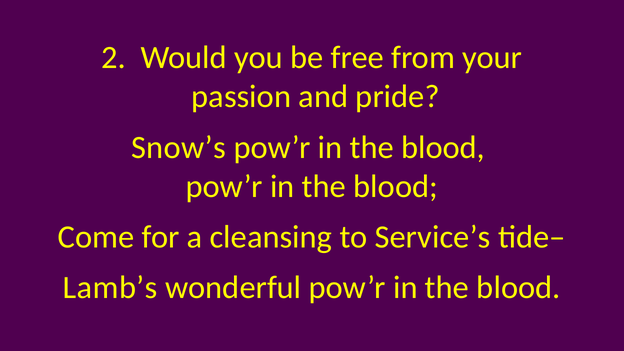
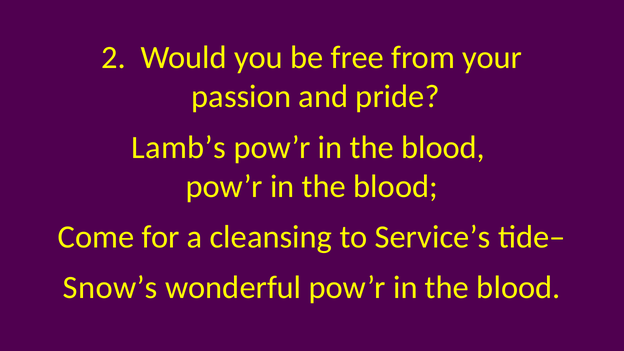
Snow’s: Snow’s -> Lamb’s (179, 147)
Lamb’s: Lamb’s -> Snow’s (110, 288)
